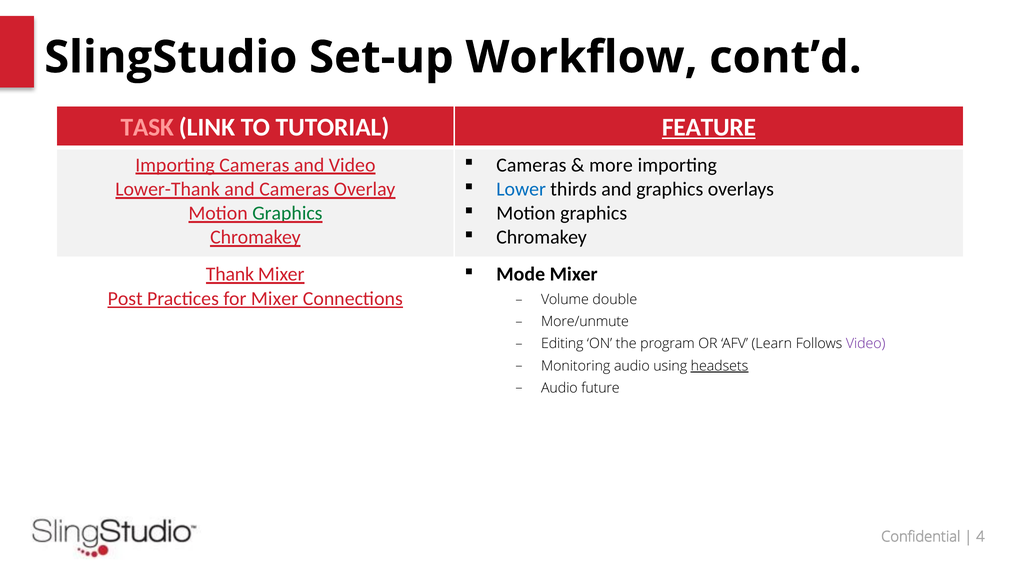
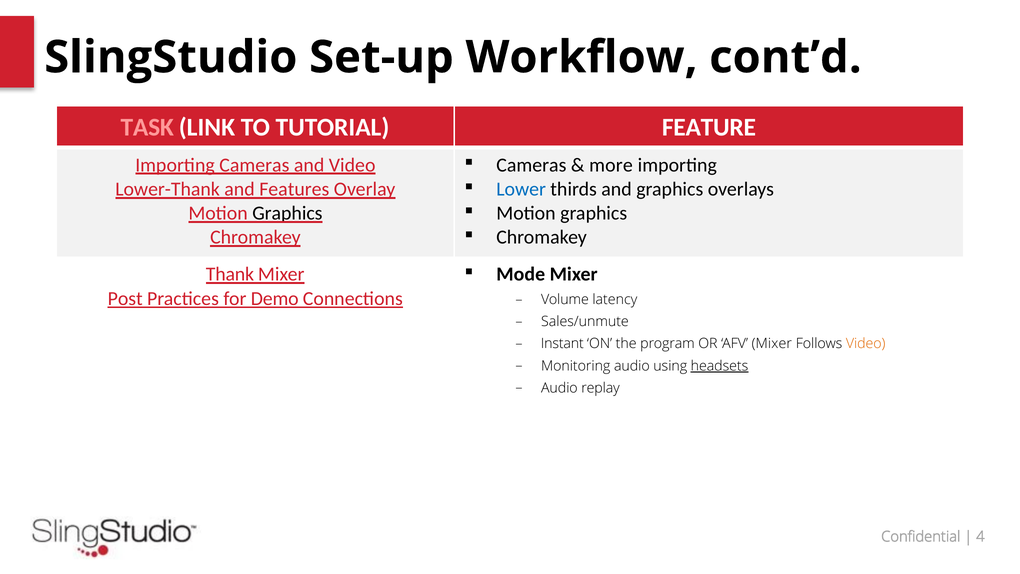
FEATURE underline: present -> none (709, 127)
and Cameras: Cameras -> Features (294, 189)
Graphics colour: green -> black (287, 213)
for Mixer: Mixer -> Demo (275, 298)
double: double -> latency (615, 299)
More/unmute: More/unmute -> Sales/unmute (585, 322)
Editing: Editing -> Instant (562, 344)
AFV Learn: Learn -> Mixer (772, 344)
Video colour: purple -> orange (866, 344)
future: future -> replay (600, 388)
